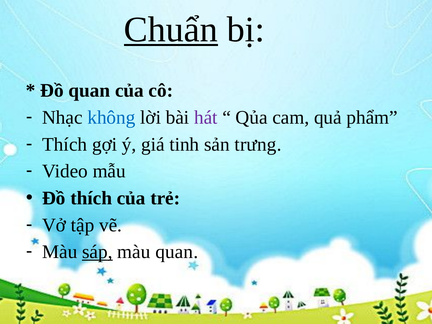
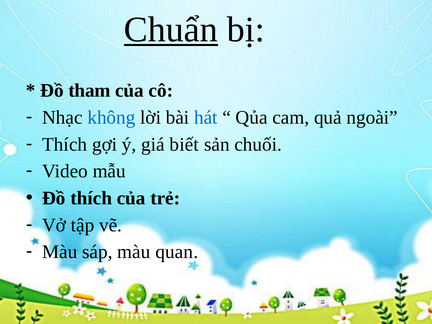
Đồ quan: quan -> tham (89, 91)
hát colour: purple -> blue (206, 118)
phẩm: phẩm -> ngoài (372, 118)
tinh: tinh -> biết (184, 144)
trưng: trưng -> chuối (258, 144)
sáp underline: present -> none (97, 252)
